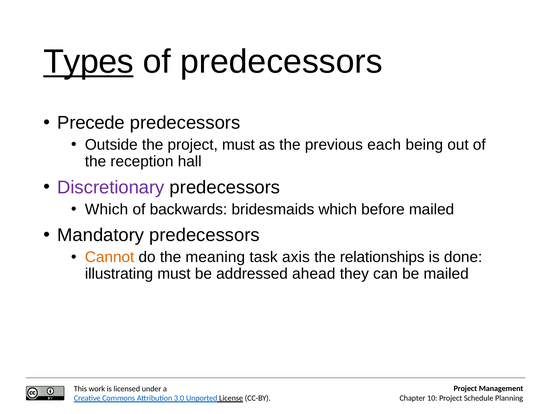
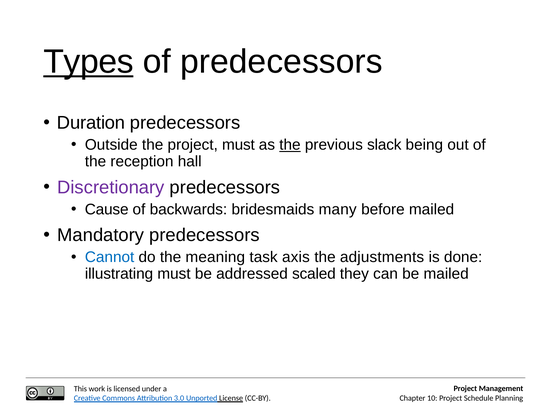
Precede: Precede -> Duration (91, 123)
the underline: none -> present (290, 145)
each: each -> slack (384, 145)
Which: Which -> Cause (107, 209)
bridesmaids which: which -> many (338, 209)
Cannot colour: orange -> blue (110, 257)
relationships: relationships -> adjustments (382, 257)
ahead: ahead -> scaled (314, 274)
